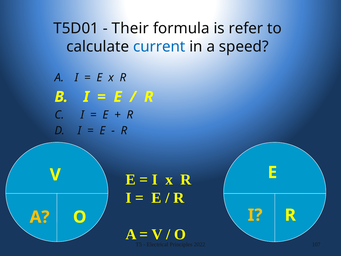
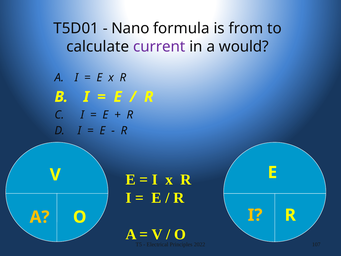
Their: Their -> Nano (130, 28)
refer: refer -> from (246, 28)
current colour: blue -> purple (159, 47)
speed: speed -> would (244, 47)
